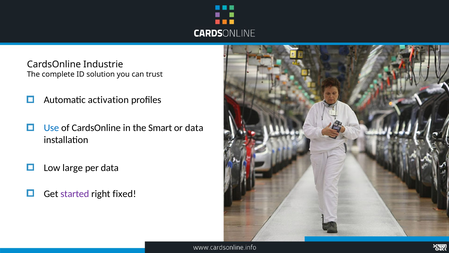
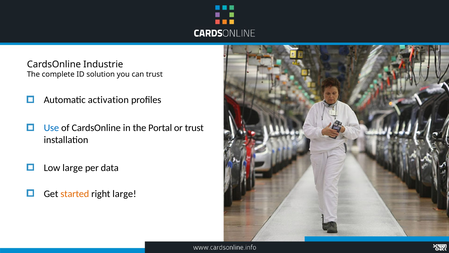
Smart: Smart -> Portal (160, 128)
or data: data -> trust (194, 128)
started colour: purple -> orange (75, 193)
right fixed: fixed -> large (124, 193)
